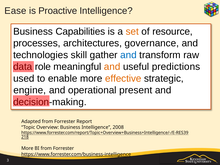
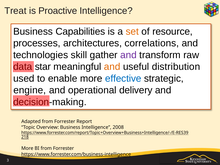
Ease: Ease -> Treat (15, 11)
governance: governance -> correlations (152, 43)
and colour: blue -> purple (128, 55)
role: role -> star (43, 67)
predictions: predictions -> distribution (176, 67)
effective colour: orange -> blue (123, 78)
present: present -> delivery (136, 90)
